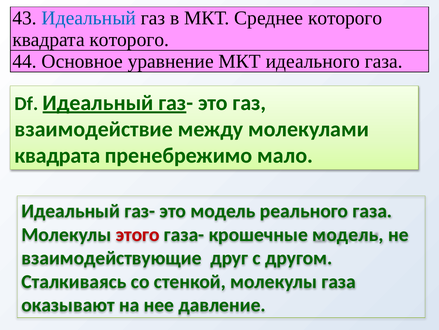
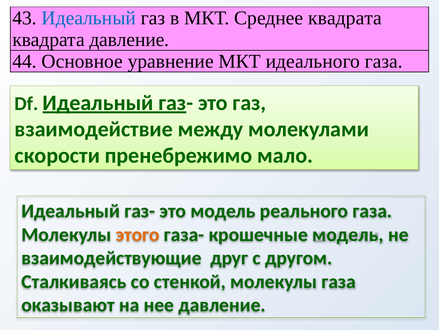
Среднее которого: которого -> квадрата (345, 18)
квадрата которого: которого -> давление (129, 40)
квадрата: квадрата -> скорости (57, 155)
этого colour: red -> orange (138, 234)
